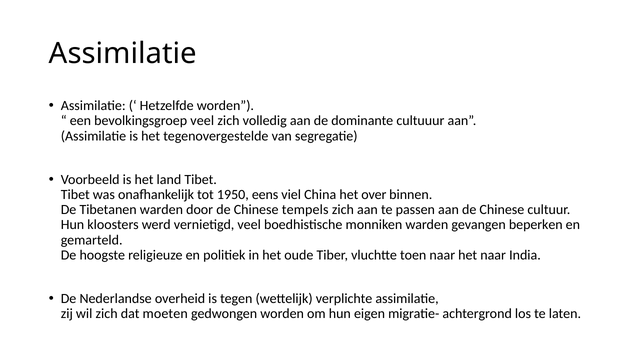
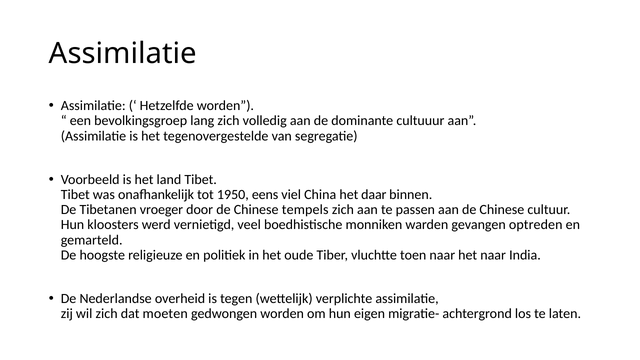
bevolkingsgroep veel: veel -> lang (202, 121)
over: over -> daar (374, 195)
Tibetanen warden: warden -> vroeger (161, 210)
beperken: beperken -> optreden (536, 225)
